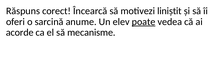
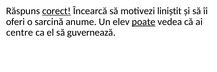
corect underline: none -> present (57, 11)
acorde: acorde -> centre (20, 33)
mecanisme: mecanisme -> guvernează (91, 33)
